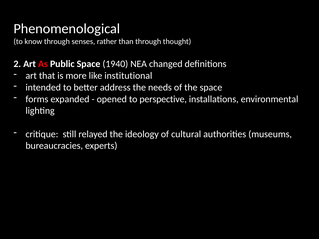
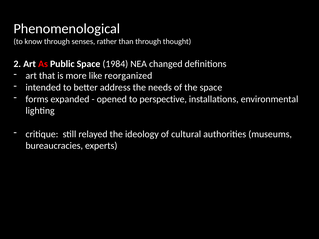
1940: 1940 -> 1984 (115, 64)
institutional: institutional -> reorganized (128, 76)
